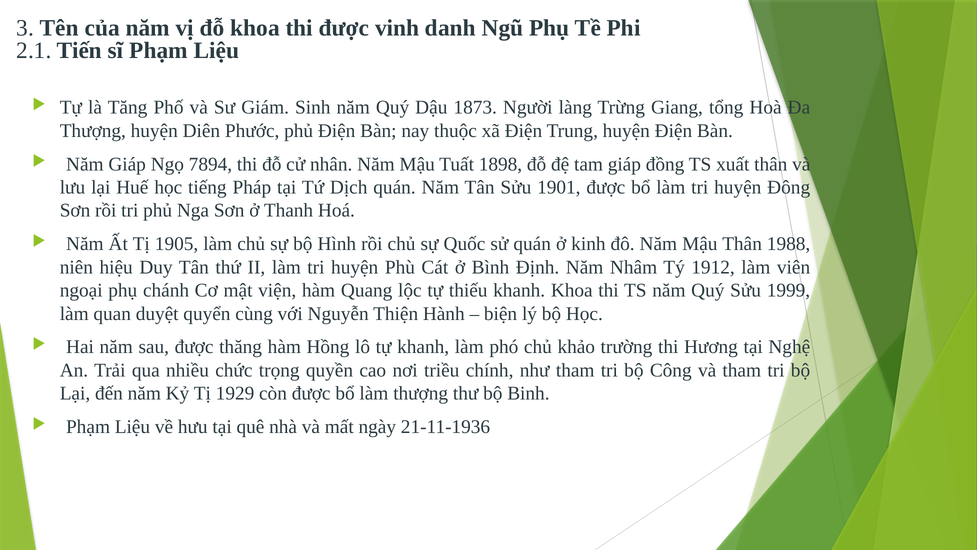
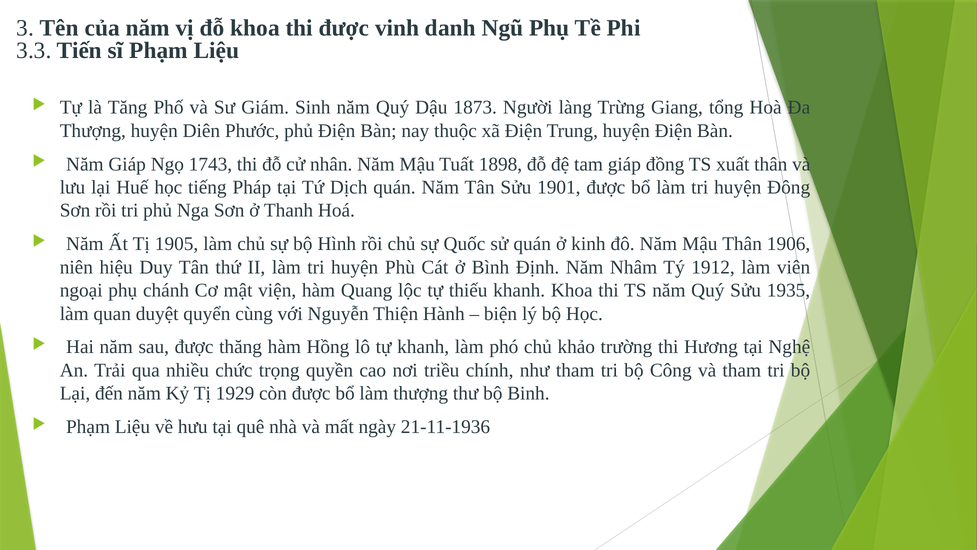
2.1: 2.1 -> 3.3 (34, 50)
7894: 7894 -> 1743 (210, 164)
1988: 1988 -> 1906 (789, 244)
1999: 1999 -> 1935 (788, 290)
